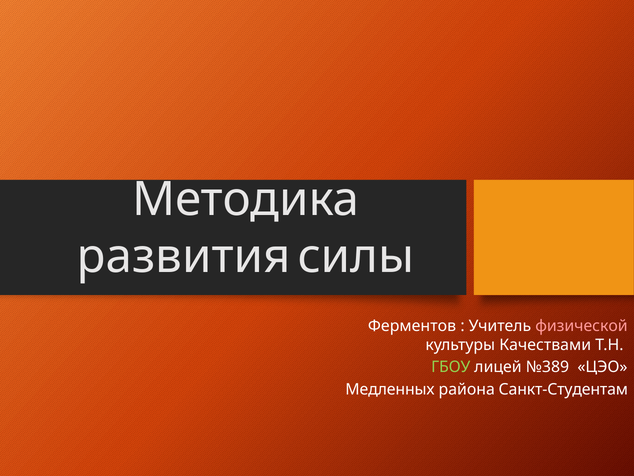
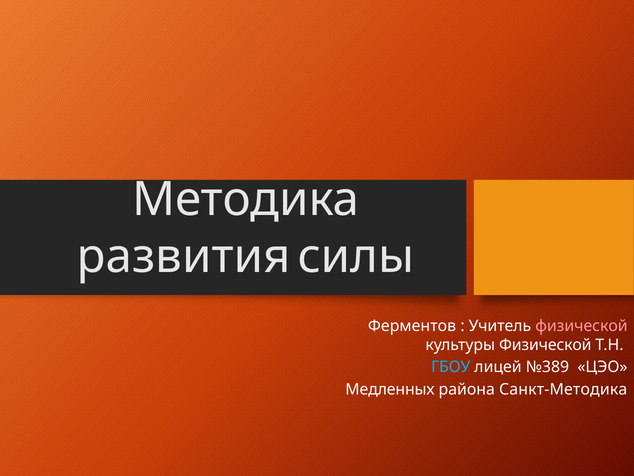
культуры Качествами: Качествами -> Физической (545, 345)
ГБОУ colour: light green -> light blue (451, 367)
Санкт-Студентам: Санкт-Студентам -> Санкт-Методика (563, 389)
